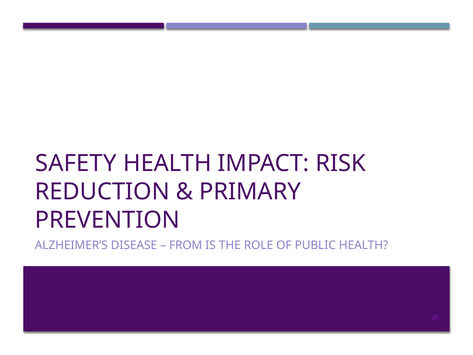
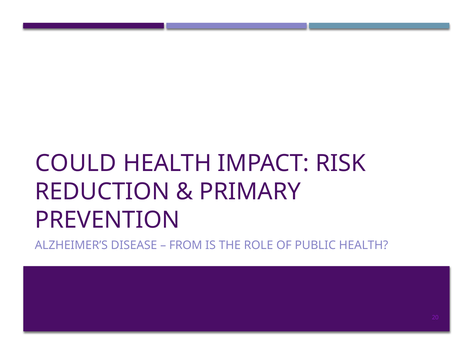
SAFETY: SAFETY -> COULD (76, 163)
